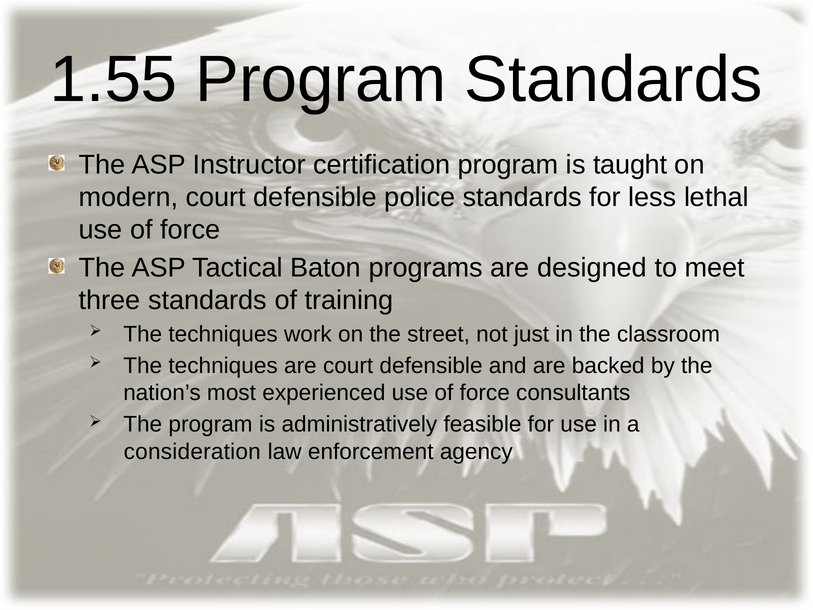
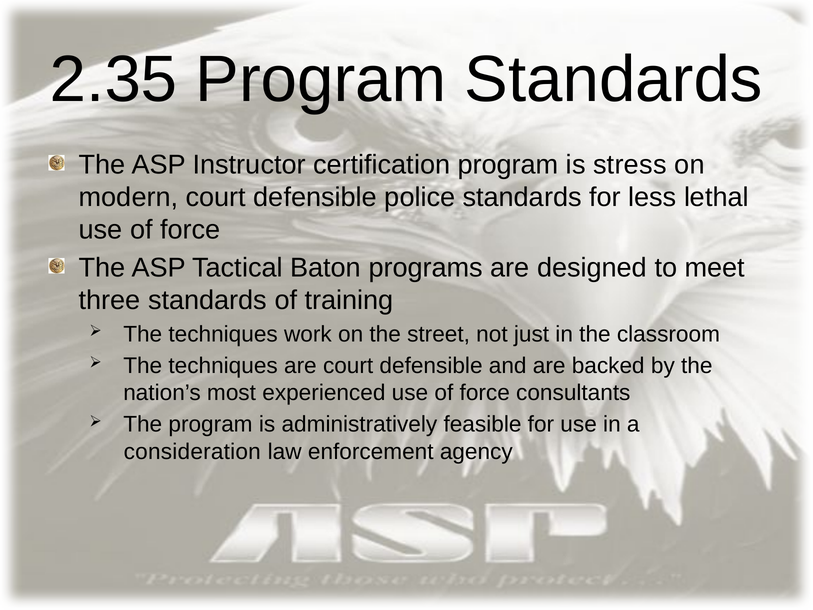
1.55: 1.55 -> 2.35 (114, 80)
taught: taught -> stress (630, 165)
